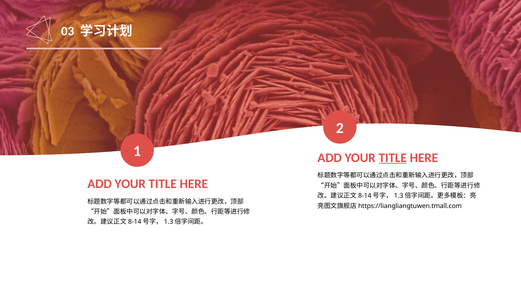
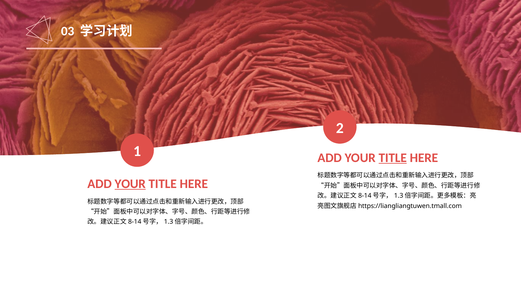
YOUR underline: none -> present (130, 184)
